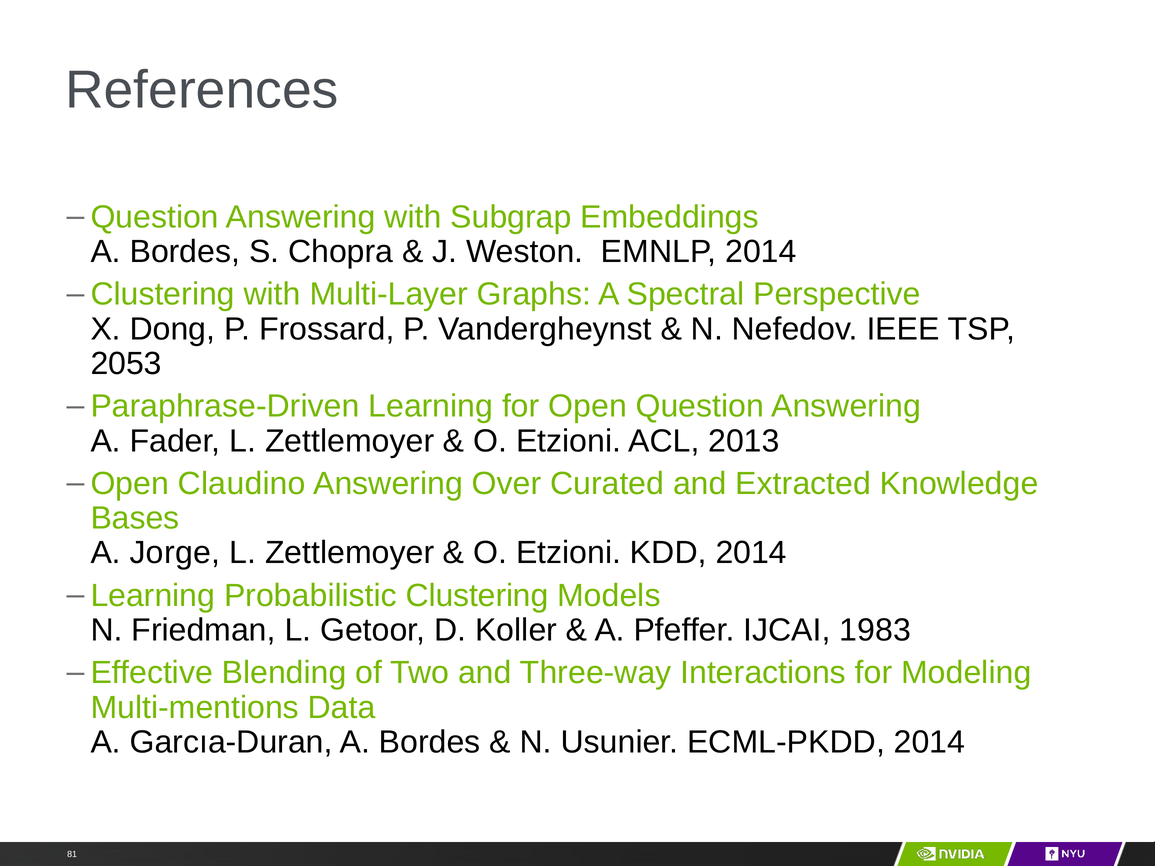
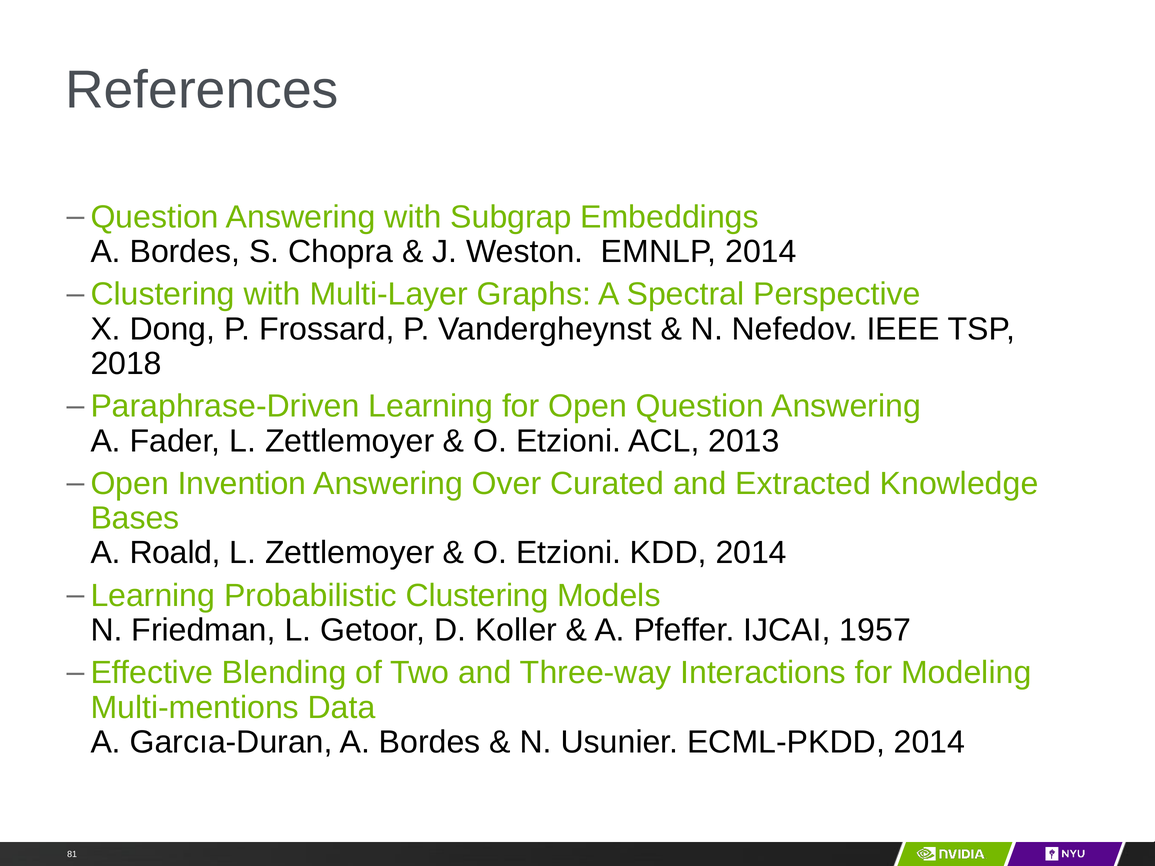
2053: 2053 -> 2018 (126, 364)
Claudino: Claudino -> Invention (242, 484)
Jorge: Jorge -> Roald (175, 553)
1983: 1983 -> 1957 (875, 630)
